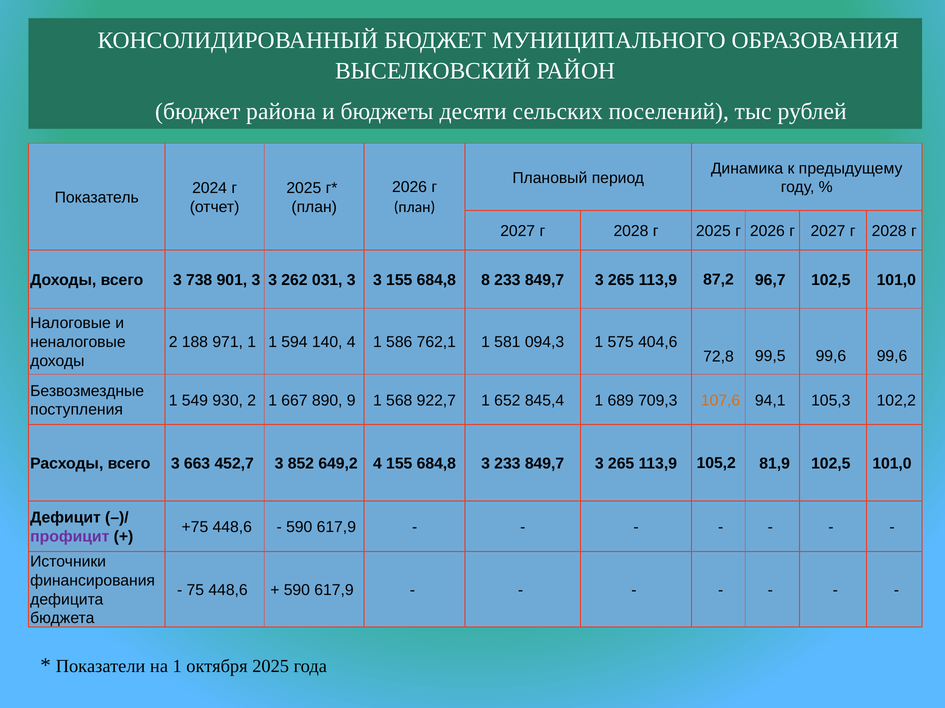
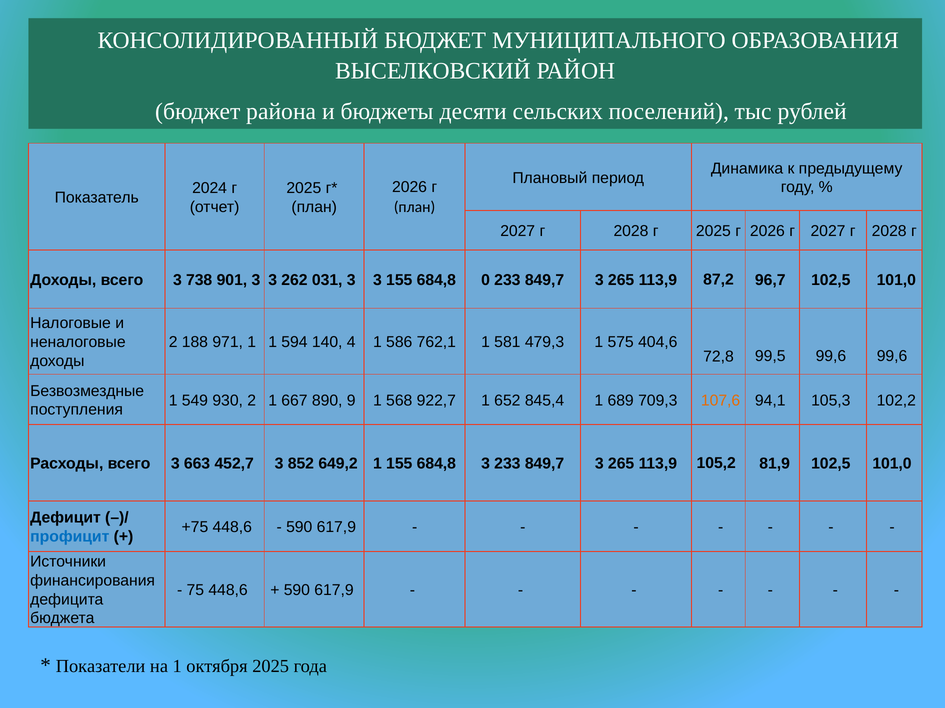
8: 8 -> 0 (486, 280)
094,3: 094,3 -> 479,3 (545, 342)
649,2 4: 4 -> 1 (377, 464)
профицит colour: purple -> blue (70, 537)
